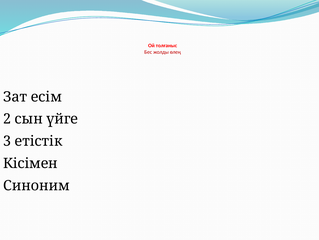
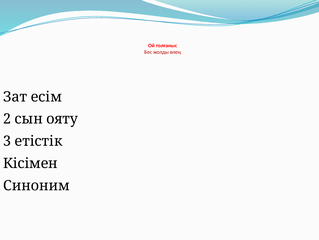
үйге: үйге -> ояту (62, 119)
